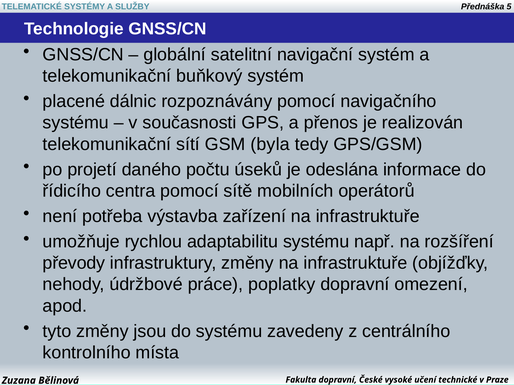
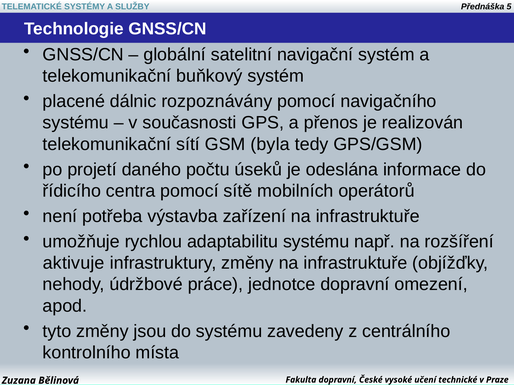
převody: převody -> aktivuje (74, 263)
poplatky: poplatky -> jednotce (282, 285)
